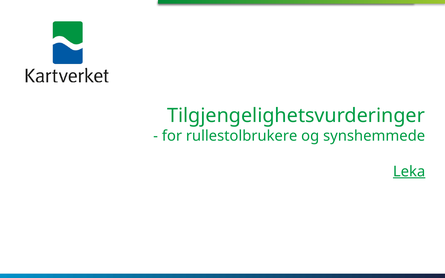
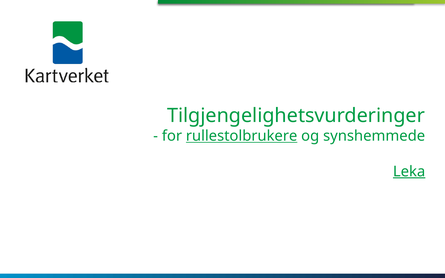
rullestolbrukere underline: none -> present (242, 136)
